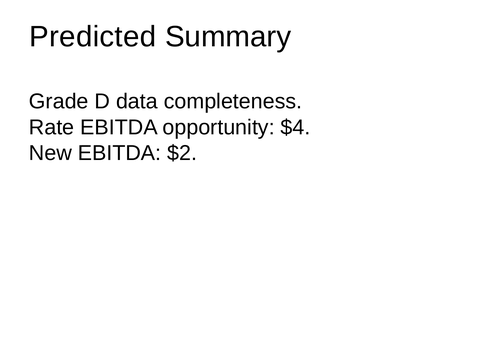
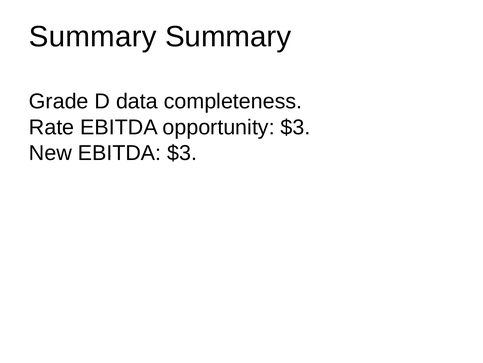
Predicted: Predicted -> Summary (93, 37)
opportunity $4: $4 -> $3 (296, 127)
EBITDA $2: $2 -> $3 (182, 153)
